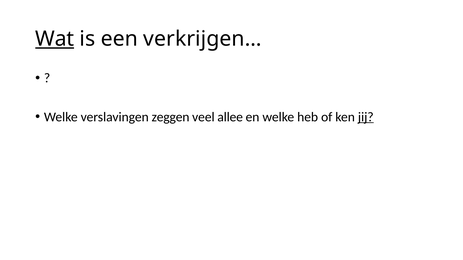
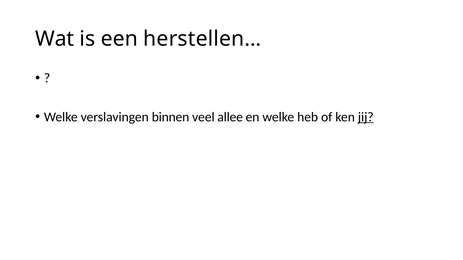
Wat underline: present -> none (55, 39)
verkrijgen…: verkrijgen… -> herstellen… (202, 39)
zeggen: zeggen -> binnen (171, 117)
